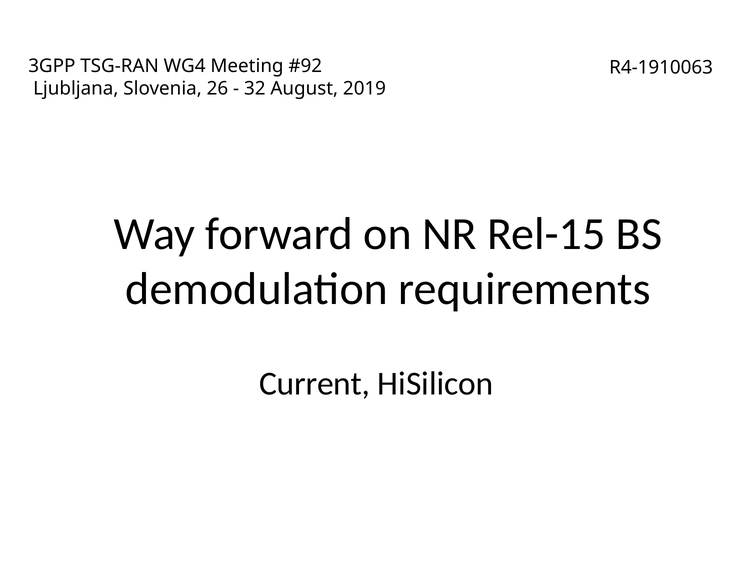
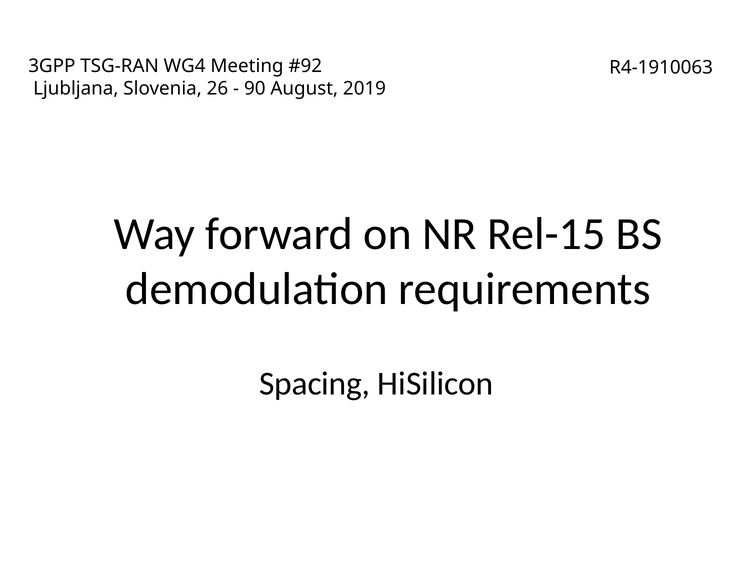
32: 32 -> 90 (255, 89)
Current: Current -> Spacing (315, 384)
